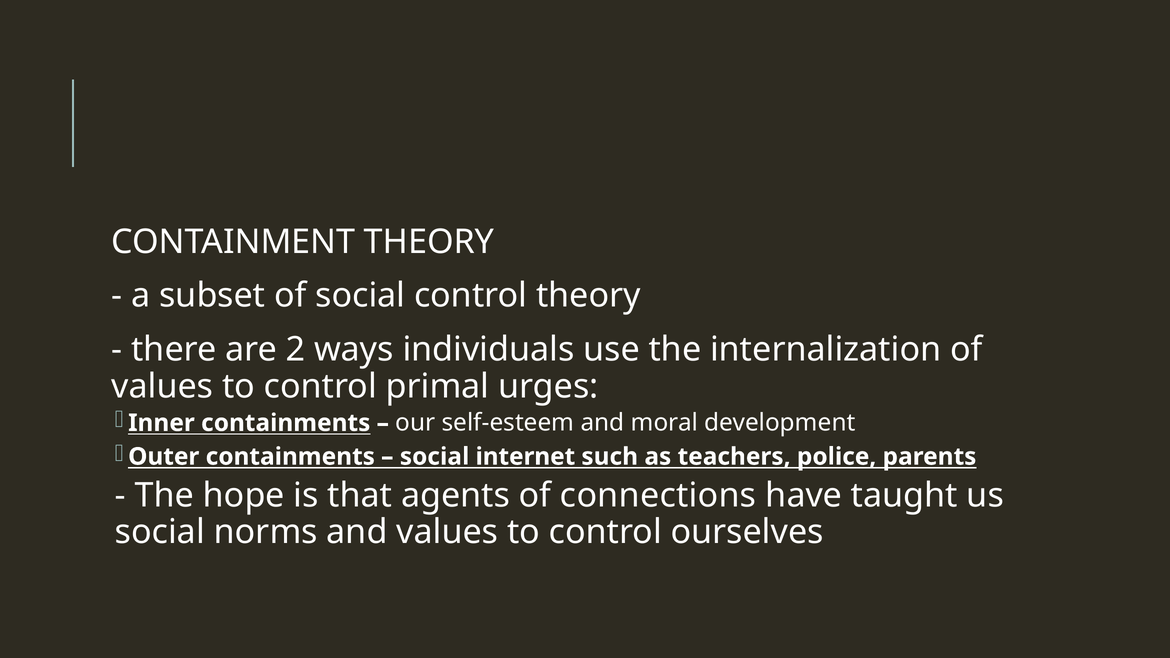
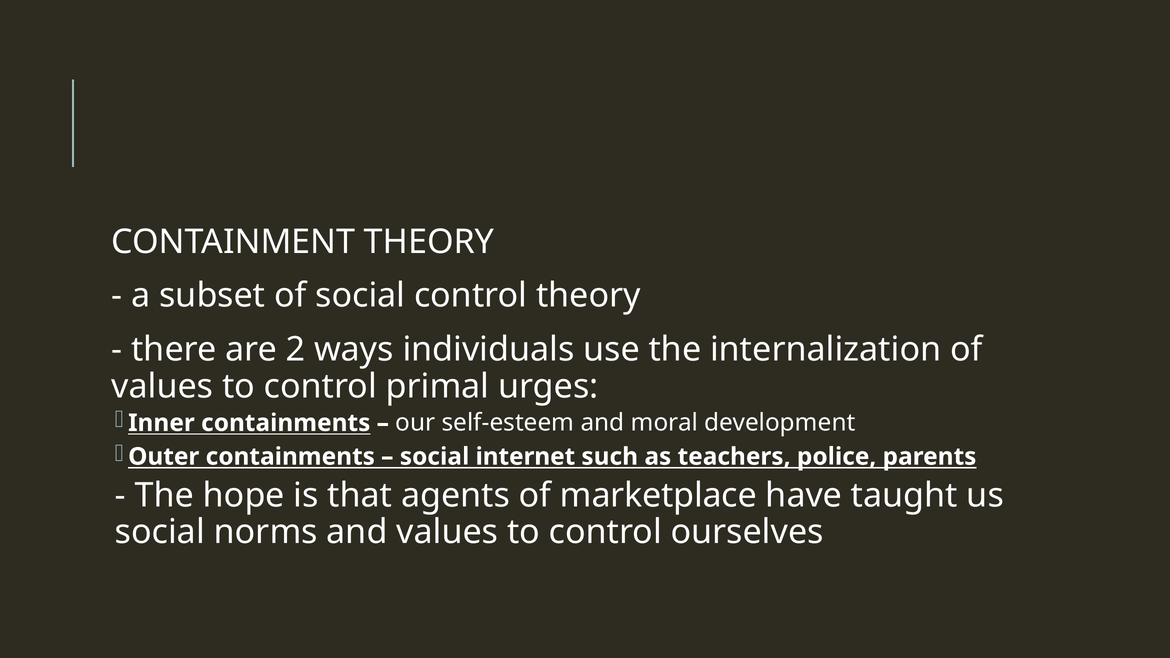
connections: connections -> marketplace (658, 496)
